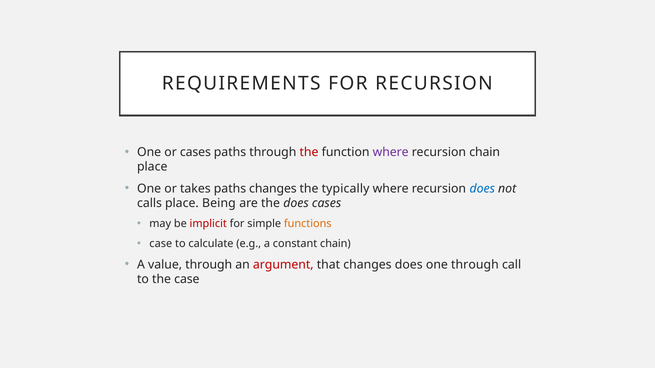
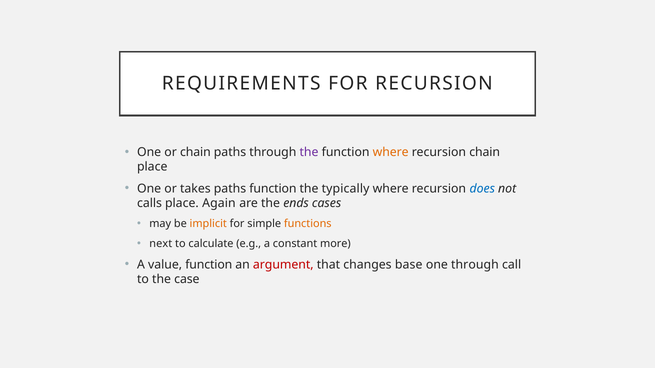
or cases: cases -> chain (195, 152)
the colour: red -> purple (309, 152)
where colour: purple -> orange (391, 152)
paths changes: changes -> function (273, 189)
Being: Being -> Again (219, 203)
the does: does -> ends (296, 203)
implicit colour: red -> orange (208, 224)
case: case -> next (161, 244)
constant chain: chain -> more (335, 244)
value through: through -> function (209, 265)
changes does: does -> base (409, 265)
